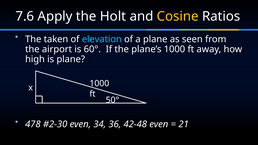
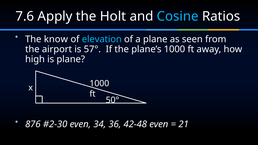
Cosine colour: yellow -> light blue (178, 16)
taken: taken -> know (56, 39)
60°: 60° -> 57° (92, 49)
478: 478 -> 876 (33, 124)
